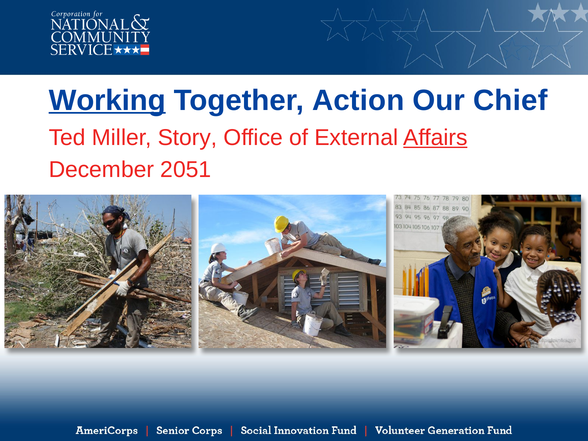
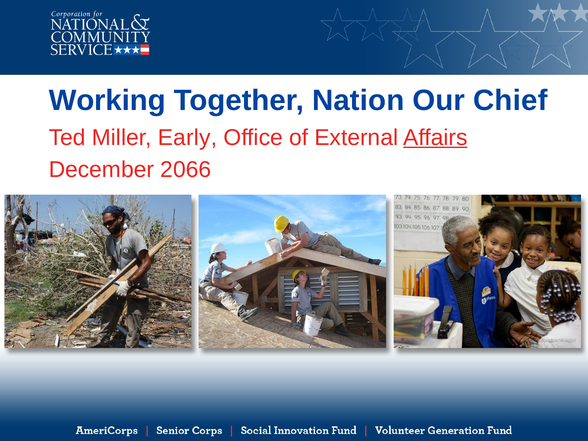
Working underline: present -> none (107, 100)
Action: Action -> Nation (358, 100)
Story: Story -> Early (187, 138)
2051: 2051 -> 2066 (186, 170)
